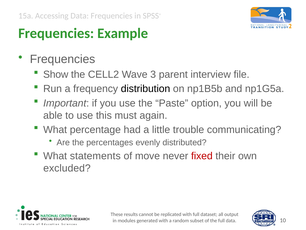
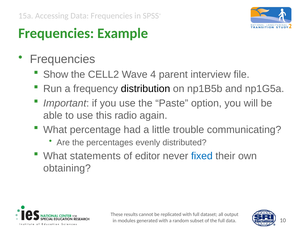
3: 3 -> 4 (153, 74)
must: must -> radio (126, 115)
move: move -> editor (148, 156)
fixed colour: red -> blue (202, 156)
excluded: excluded -> obtaining (67, 168)
